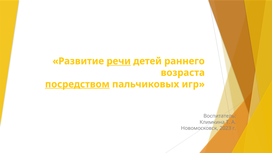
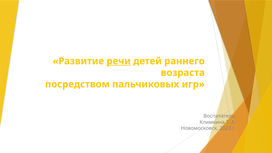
посредством underline: present -> none (77, 84)
